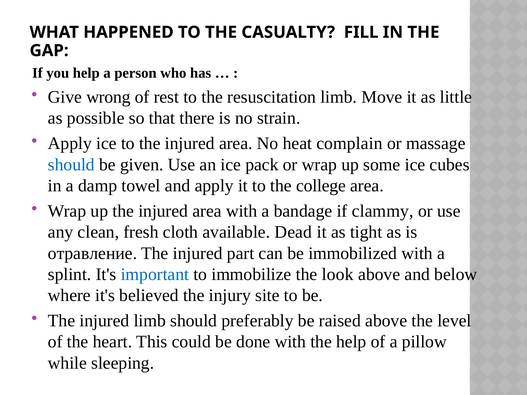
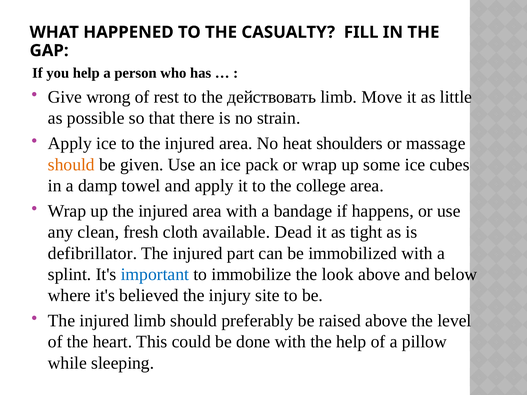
resuscitation: resuscitation -> действовать (272, 97)
complain: complain -> shoulders (350, 144)
should colour: blue -> orange (71, 165)
clammy: clammy -> happens (383, 211)
отравление: отравление -> defibrillator (93, 253)
